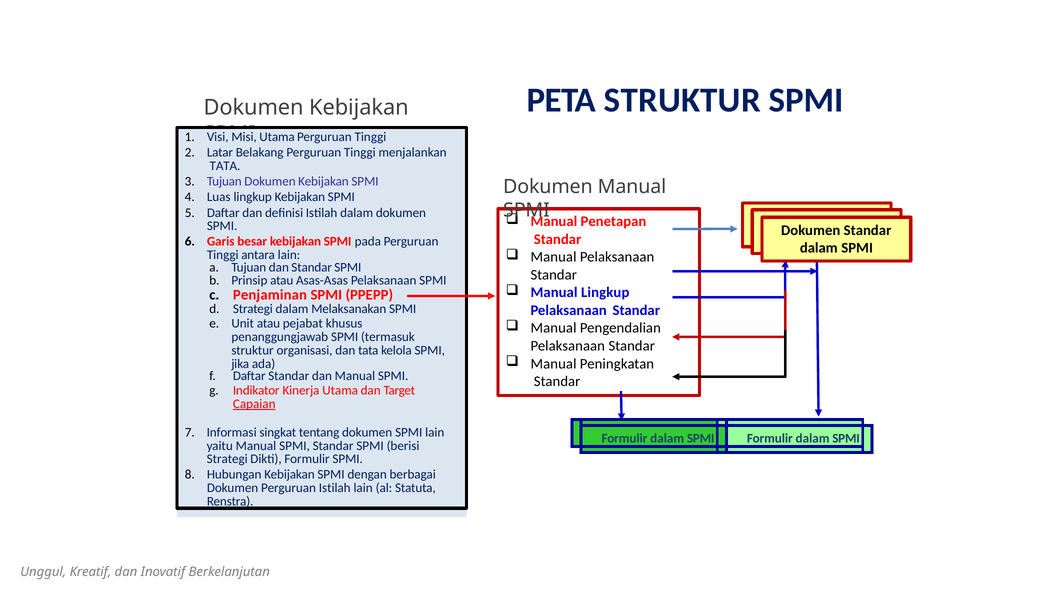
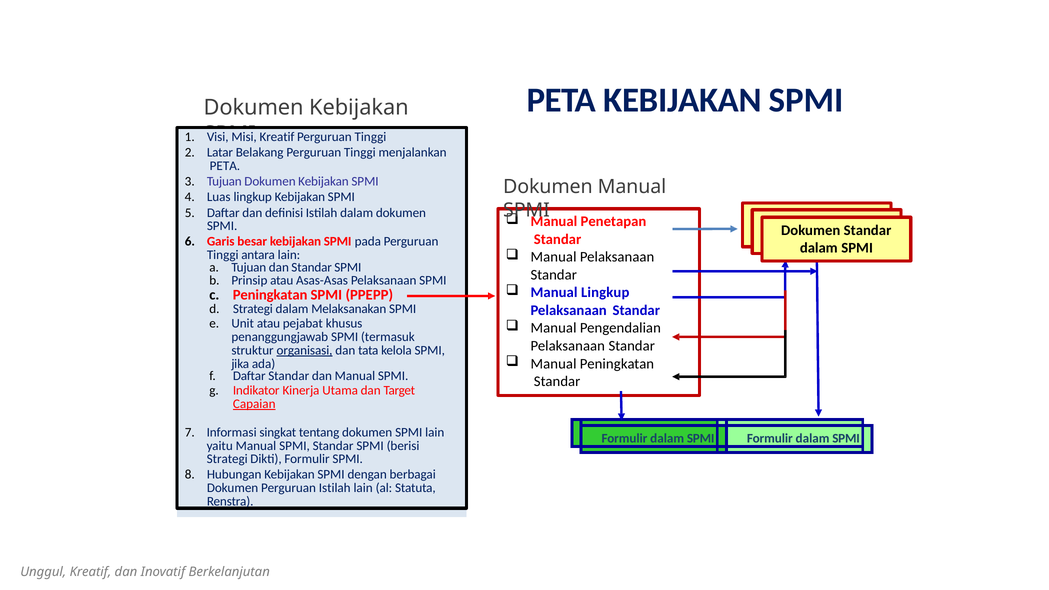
PETA STRUKTUR: STRUKTUR -> KEBIJAKAN (683, 100)
Utama: Utama -> Kreatif (277, 137)
TATA: TATA -> PETA (225, 166)
Penjaminan: Penjaminan -> Peningkatan (270, 295)
organisasi underline: none -> present (305, 350)
